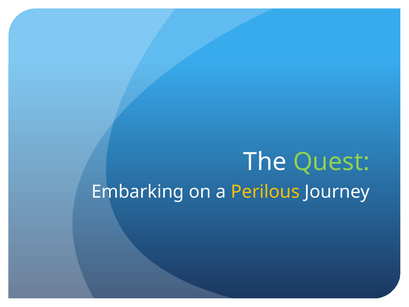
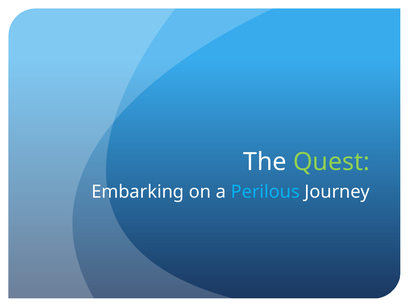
Perilous colour: yellow -> light blue (265, 192)
